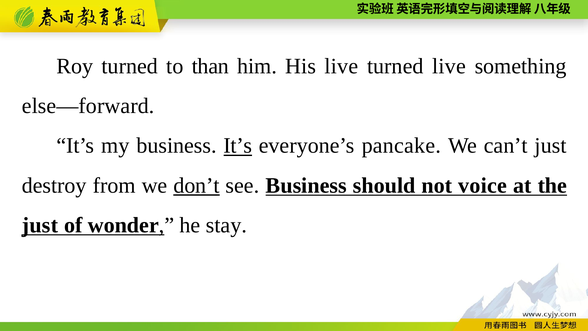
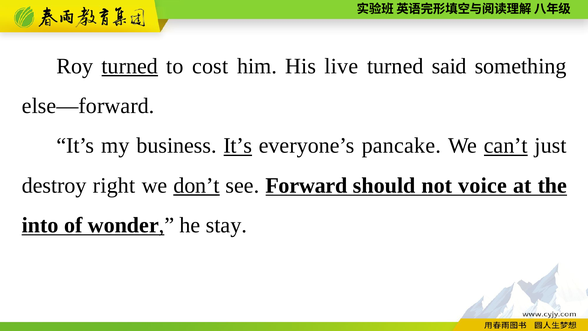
turned underline: none -> present (130, 66)
than: than -> cost (210, 66)
turned live: live -> said (449, 66)
can’t underline: none -> present (506, 146)
from: from -> right (114, 185)
see Business: Business -> Forward (306, 185)
just: just -> into (40, 225)
